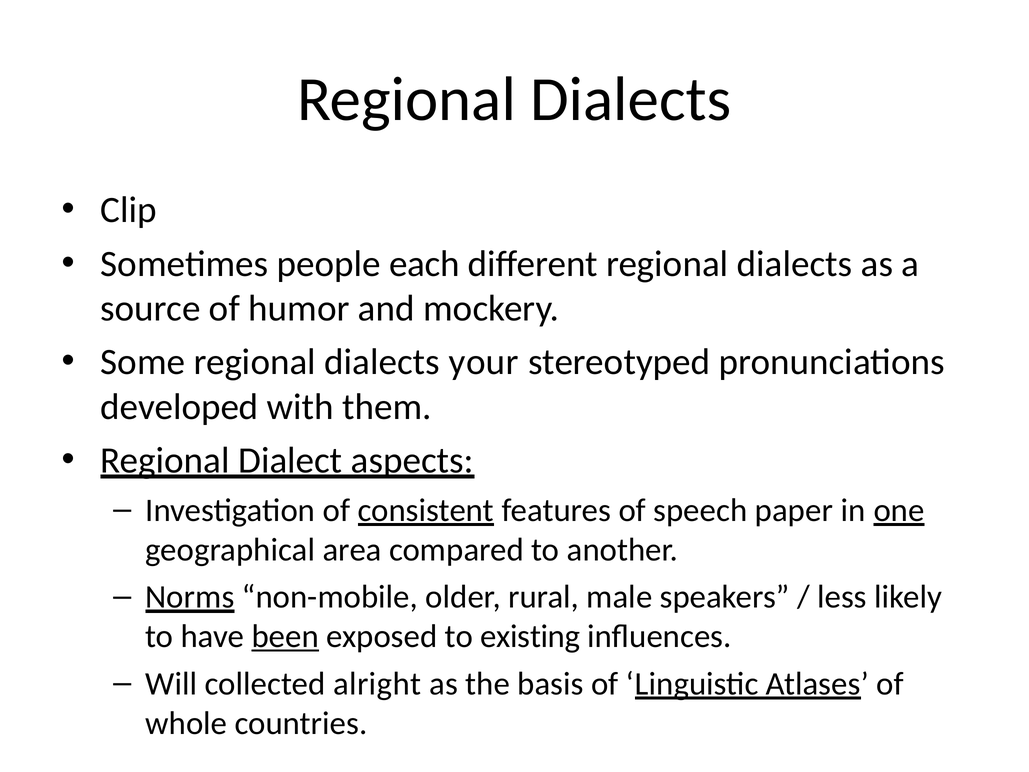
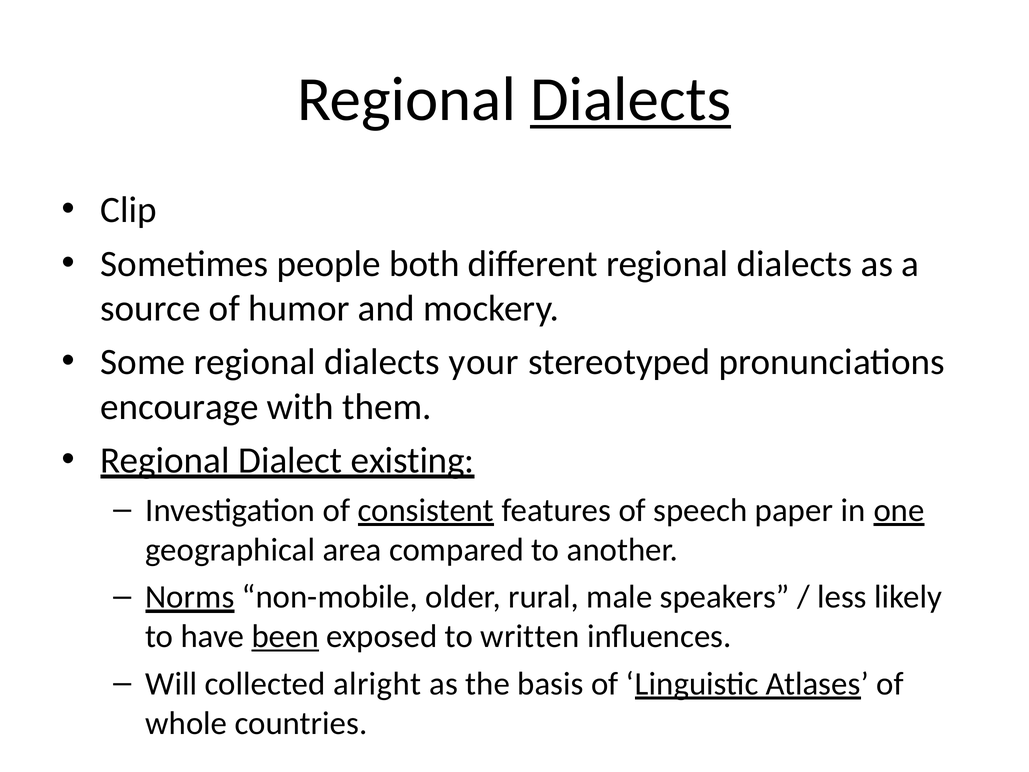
Dialects underline: none -> present (631, 100)
each: each -> both (424, 264)
developed: developed -> encourage (179, 407)
aspects: aspects -> existing (412, 460)
existing: existing -> written (530, 636)
